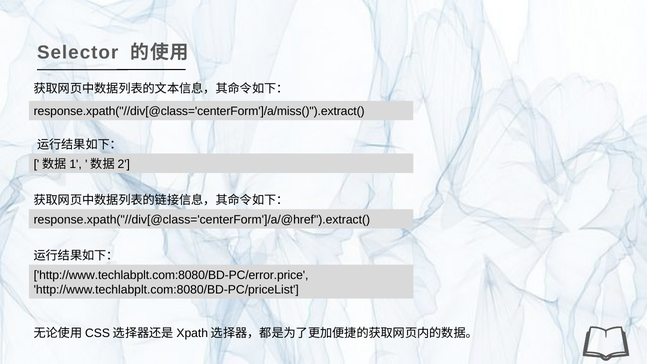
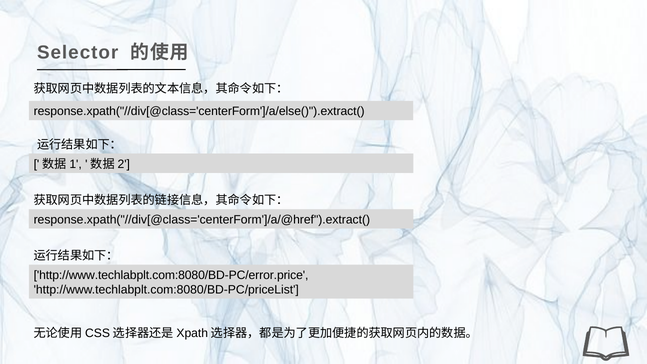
response.xpath("//div[@class='centerForm']/a/miss()").extract(: response.xpath("//div[@class='centerForm']/a/miss()").extract( -> response.xpath("//div[@class='centerForm']/a/else()").extract( (199, 111)
